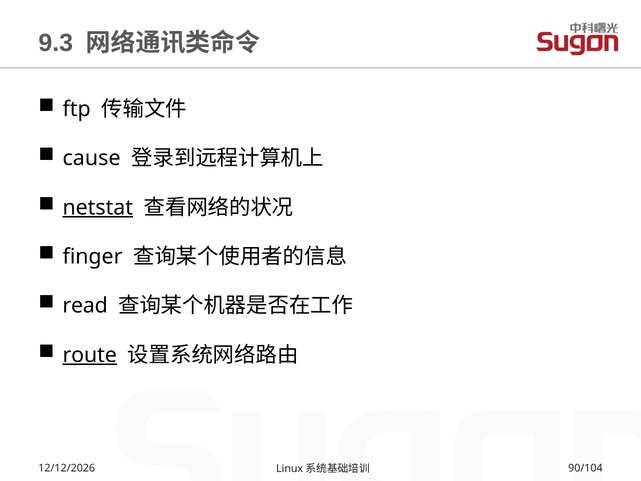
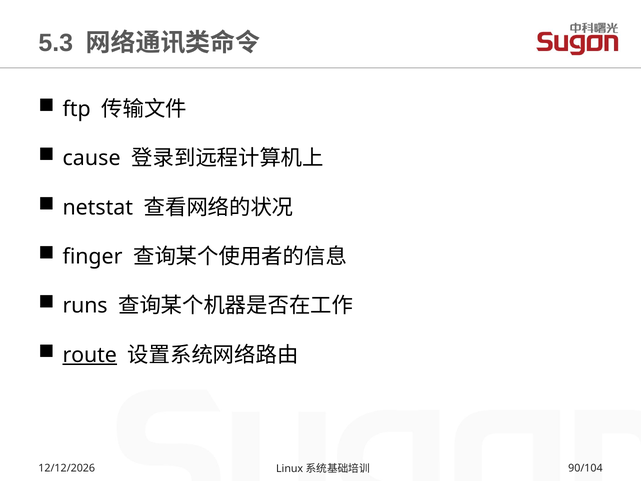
9.3: 9.3 -> 5.3 (56, 43)
netstat underline: present -> none (98, 207)
read: read -> runs (85, 306)
